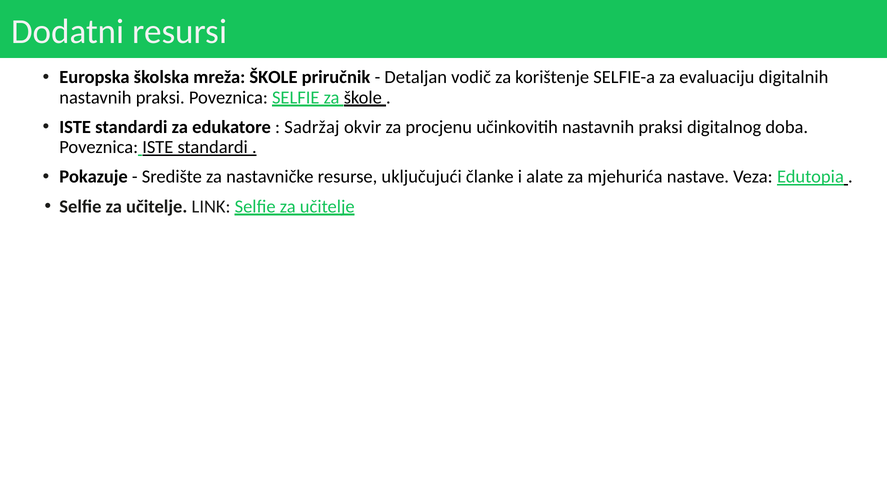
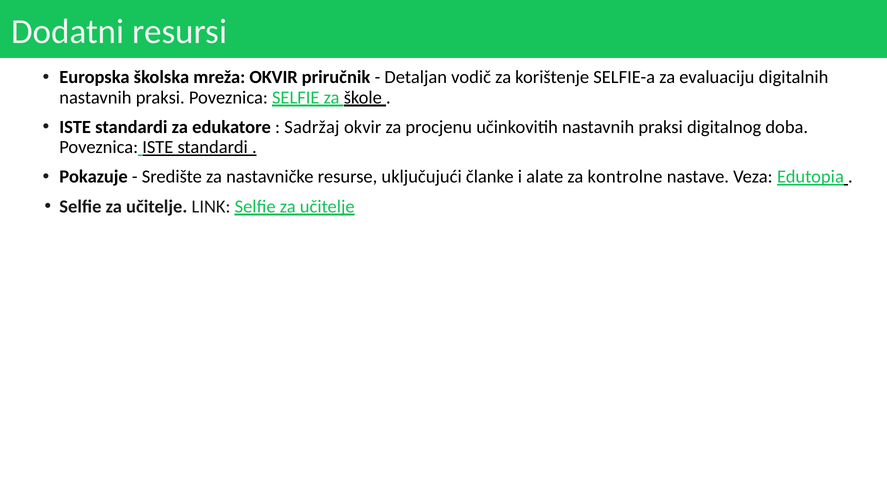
mreža ŠKOLE: ŠKOLE -> OKVIR (274, 77)
mjehurića: mjehurića -> kontrolne (625, 177)
